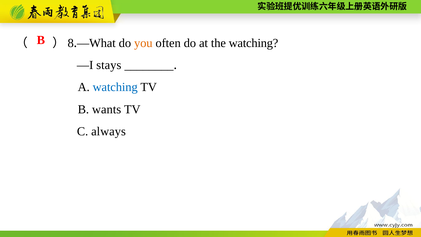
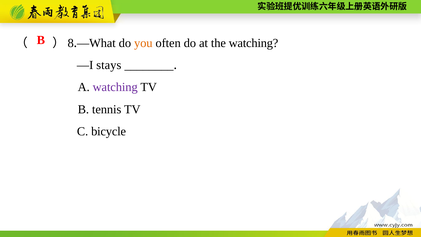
watching colour: blue -> purple (115, 87)
wants: wants -> tennis (107, 109)
always: always -> bicycle (109, 131)
